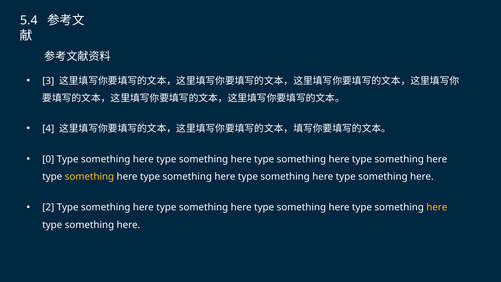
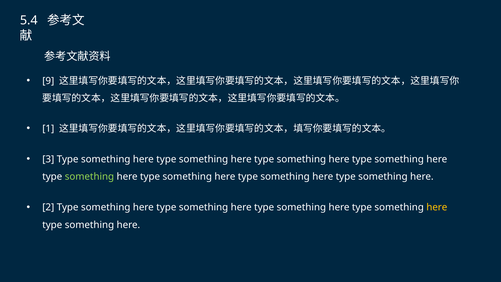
3: 3 -> 9 (48, 81)
4: 4 -> 1 (48, 128)
0: 0 -> 3 (48, 159)
something colour: yellow -> light green (89, 177)
